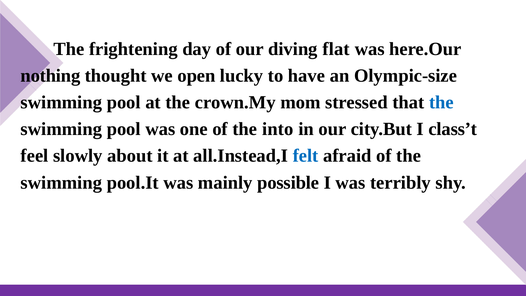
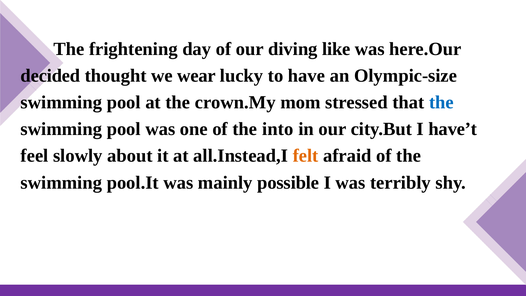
flat: flat -> like (336, 49)
nothing: nothing -> decided (50, 76)
open: open -> wear (197, 76)
class’t: class’t -> have’t (453, 129)
felt colour: blue -> orange (306, 156)
